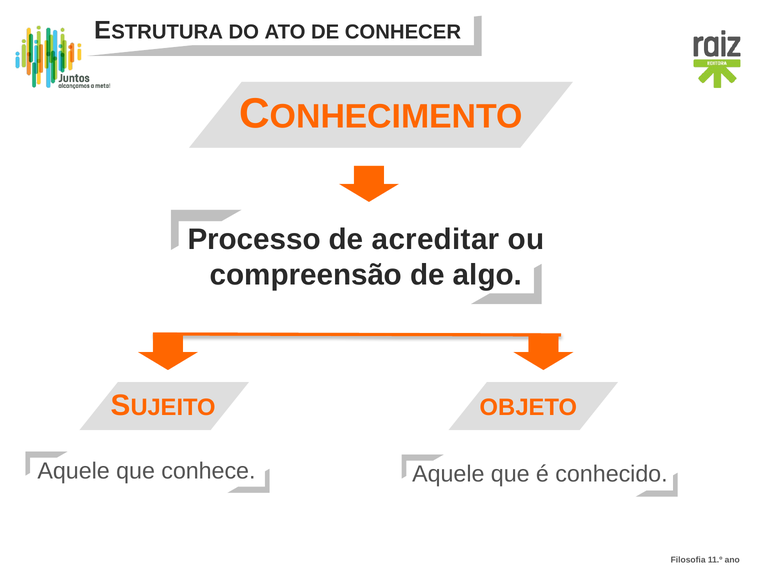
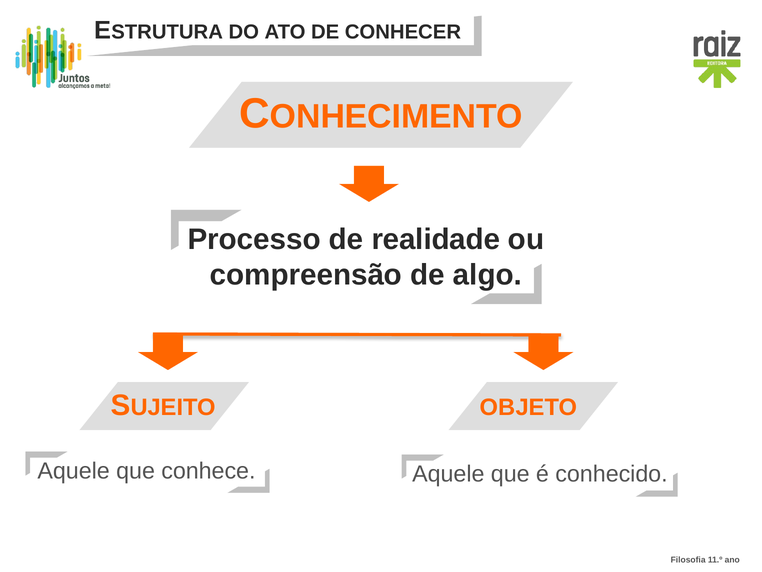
acreditar: acreditar -> realidade (436, 239)
